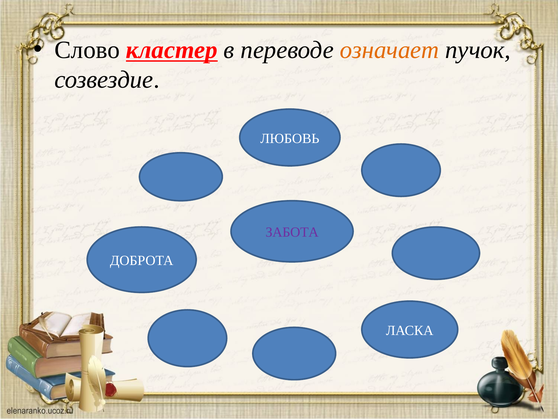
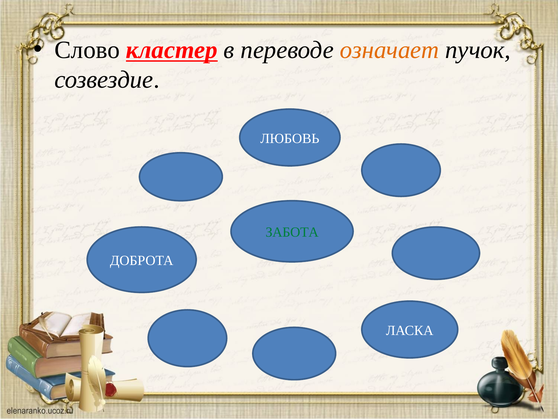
ЗАБОТА colour: purple -> green (292, 232)
